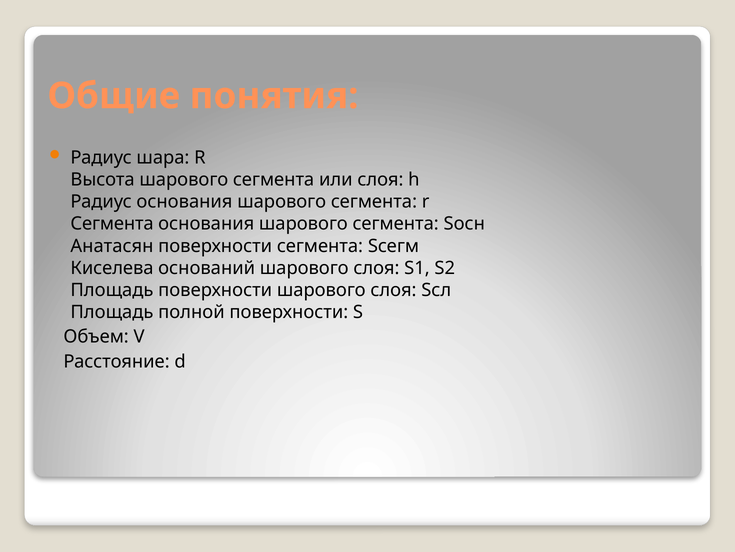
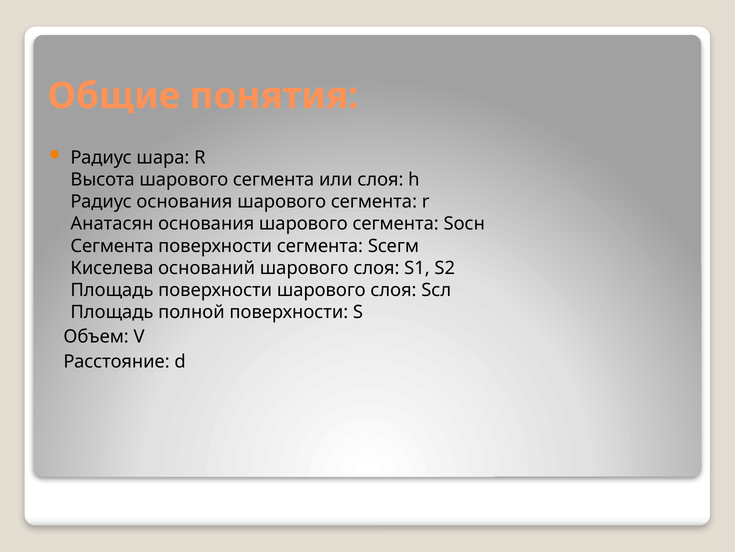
Сегмента: Сегмента -> Анатасян (112, 224)
Анатасян: Анатасян -> Сегмента (112, 246)
